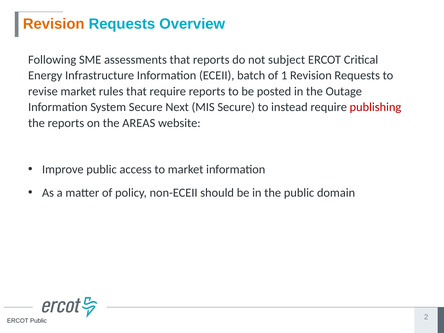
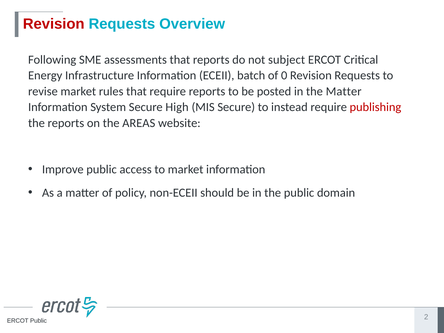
Revision colour: orange -> red (54, 24)
1: 1 -> 0 (284, 75)
the Outage: Outage -> Matter (344, 91)
Next: Next -> High (177, 107)
